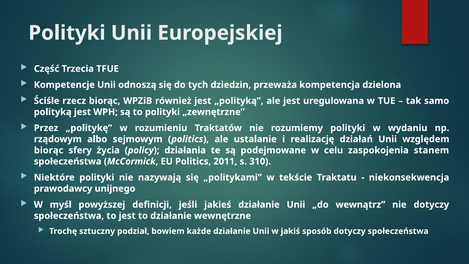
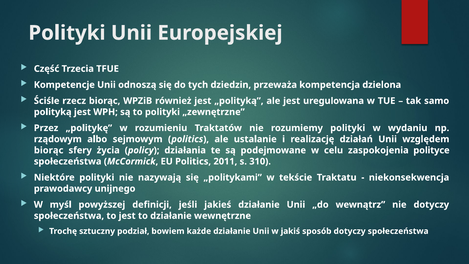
stanem: stanem -> polityce (431, 150)
